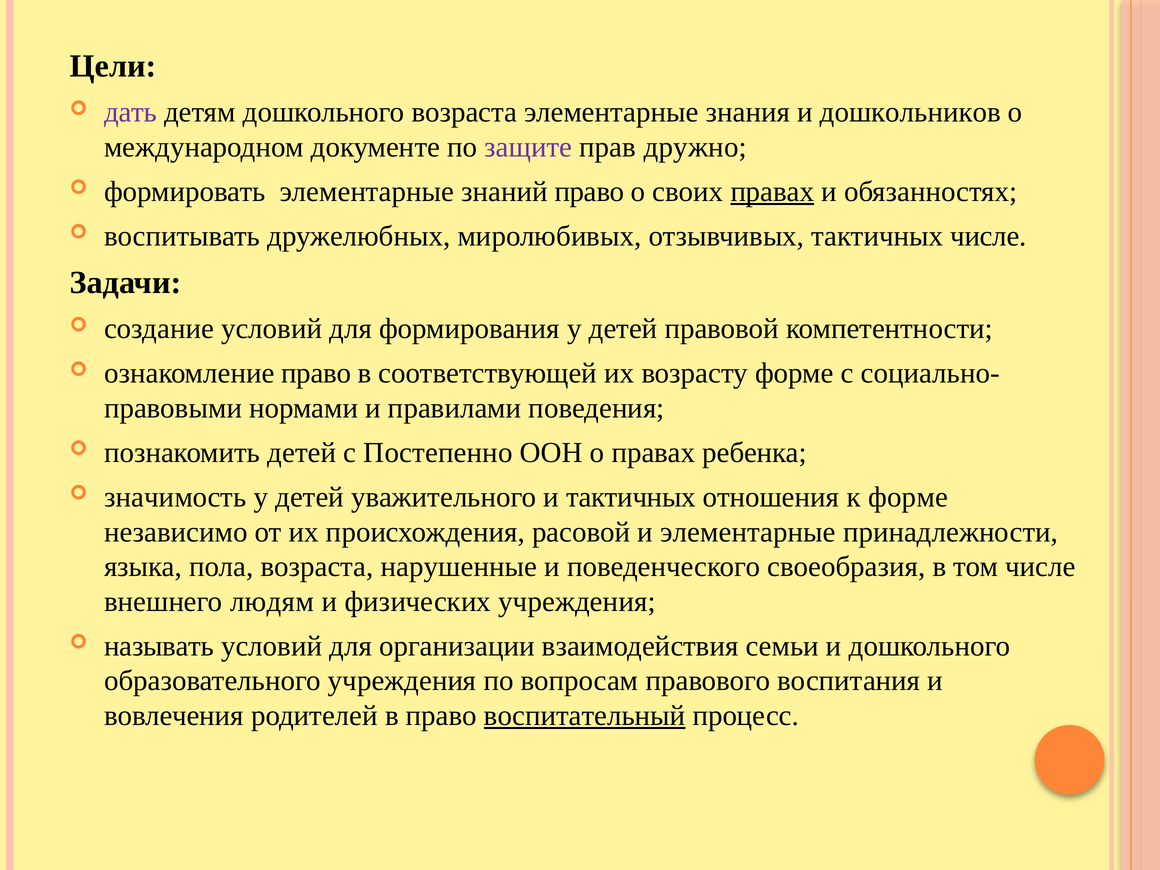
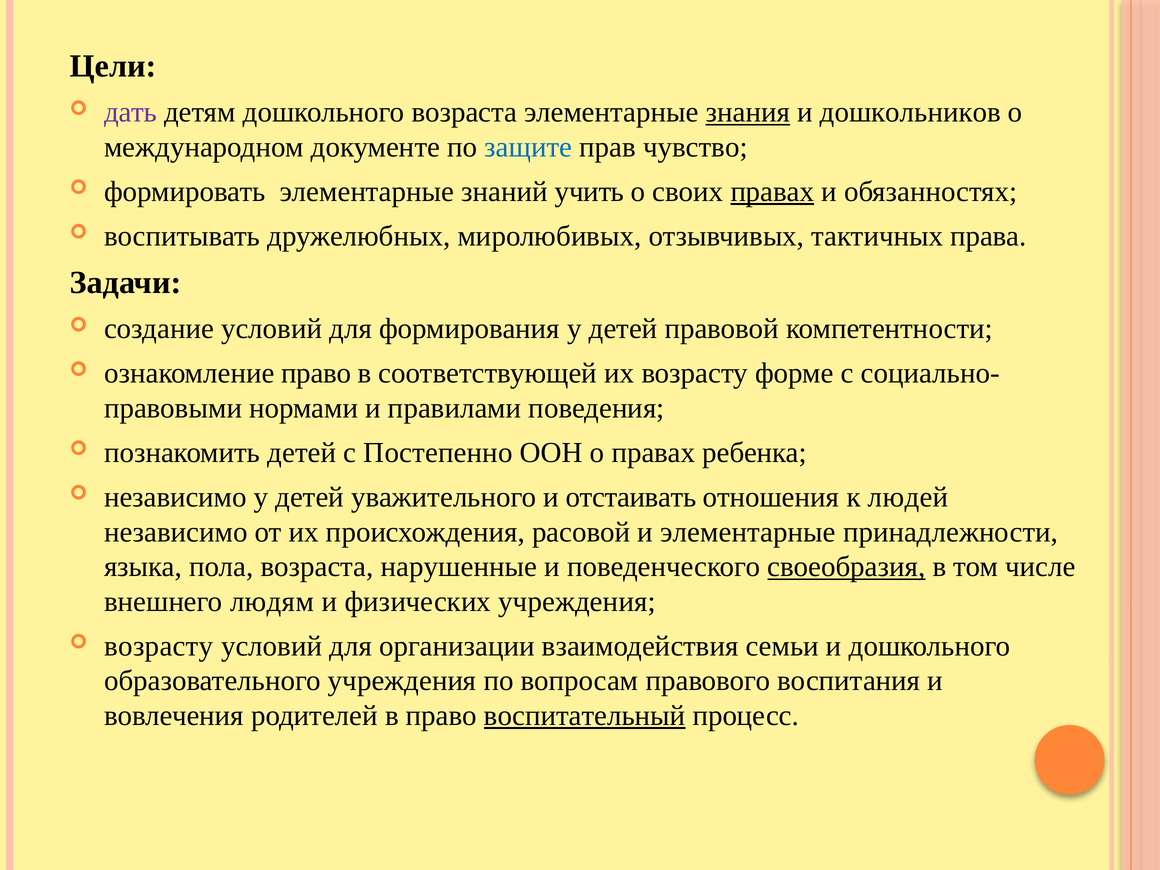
знания underline: none -> present (748, 112)
защите colour: purple -> blue (528, 147)
дружно: дружно -> чувство (695, 147)
знаний право: право -> учить (589, 192)
тактичных числе: числе -> права (988, 236)
значимость: значимость -> независимо (175, 497)
и тактичных: тактичных -> отстаивать (631, 497)
к форме: форме -> людей (908, 497)
своеобразия underline: none -> present (846, 567)
называть: называть -> возрасту (159, 646)
